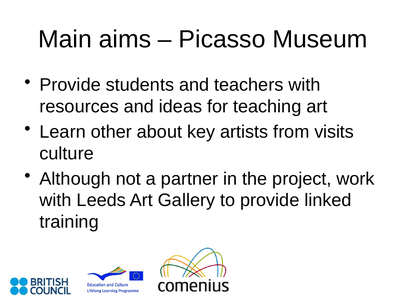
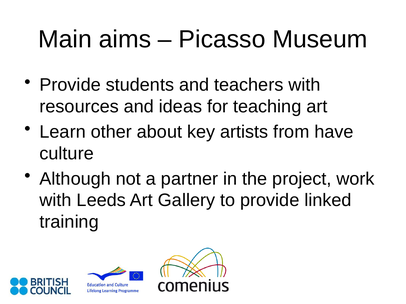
visits: visits -> have (334, 132)
